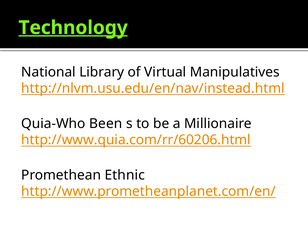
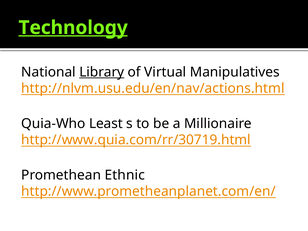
Library underline: none -> present (102, 72)
http://nlvm.usu.edu/en/nav/instead.html: http://nlvm.usu.edu/en/nav/instead.html -> http://nlvm.usu.edu/en/nav/actions.html (153, 88)
Been: Been -> Least (106, 124)
http://www.quia.com/rr/60206.html: http://www.quia.com/rr/60206.html -> http://www.quia.com/rr/30719.html (136, 140)
